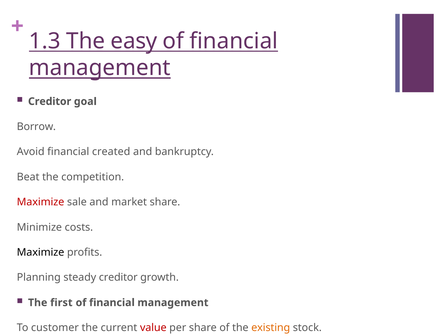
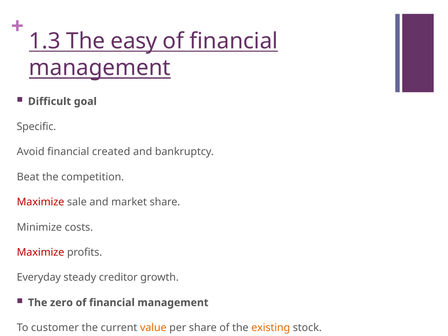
Creditor: Creditor -> Difficult (50, 101)
Borrow: Borrow -> Specific (36, 127)
Maximize colour: black -> red (41, 252)
Planning: Planning -> Everyday (39, 277)
first: first -> zero (61, 303)
value colour: red -> orange (153, 328)
